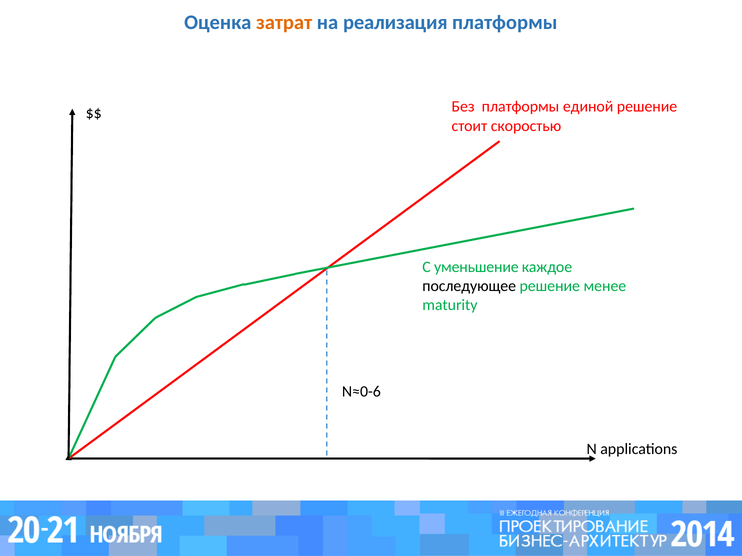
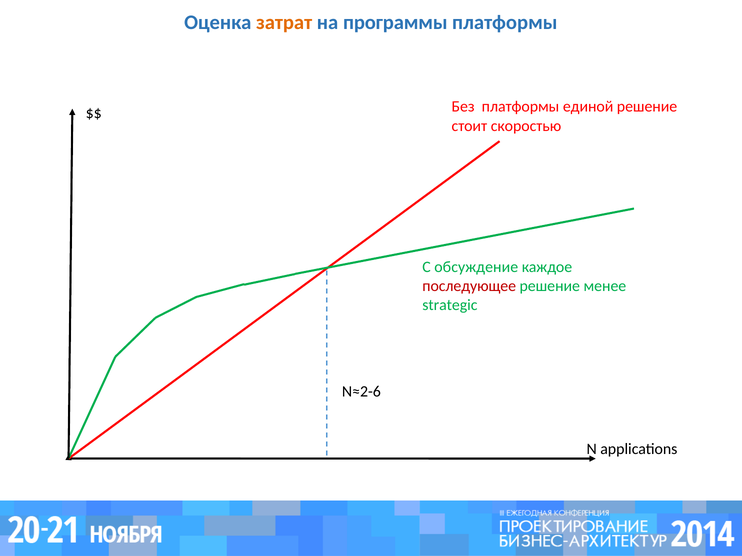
реализация: реализация -> программы (395, 22)
уменьшение: уменьшение -> обсуждение (476, 267)
последующее colour: black -> red (469, 286)
maturity: maturity -> strategic (450, 305)
N≈0-6: N≈0-6 -> N≈2-6 (361, 392)
